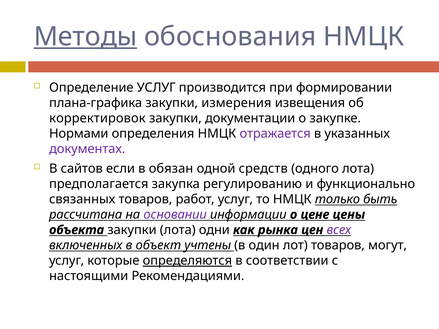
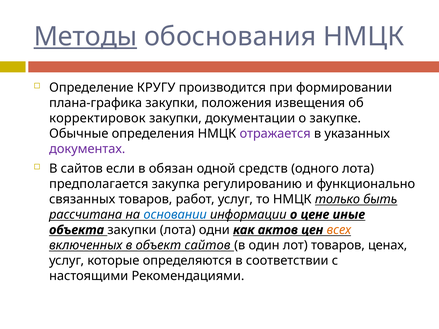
Определение УСЛУГ: УСЛУГ -> КРУГУ (156, 88)
измерения: измерения -> положения (236, 103)
Нормами: Нормами -> Обычные (79, 134)
основании colour: purple -> blue (175, 215)
цены: цены -> иные (349, 215)
рынка: рынка -> актов (278, 230)
всех colour: purple -> orange (339, 230)
объект учтены: учтены -> сайтов (208, 245)
могут: могут -> ценах (388, 245)
определяются underline: present -> none (187, 261)
